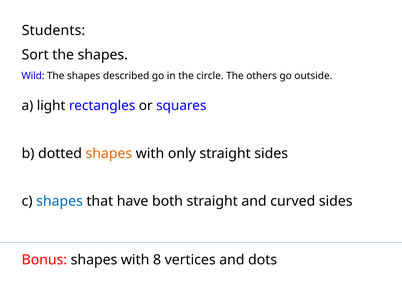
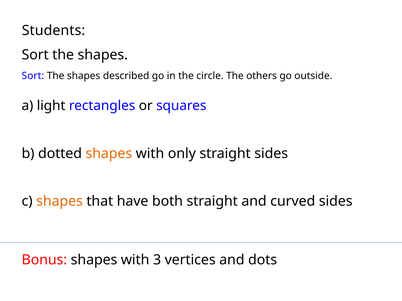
Wild: Wild -> Sort (33, 76)
shapes colour: blue -> orange (60, 202)
8: 8 -> 3 (157, 260)
